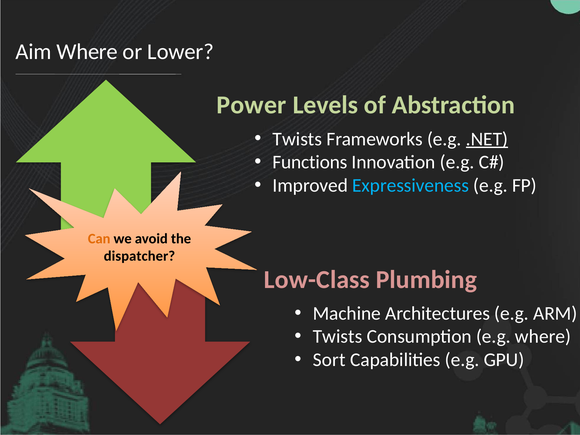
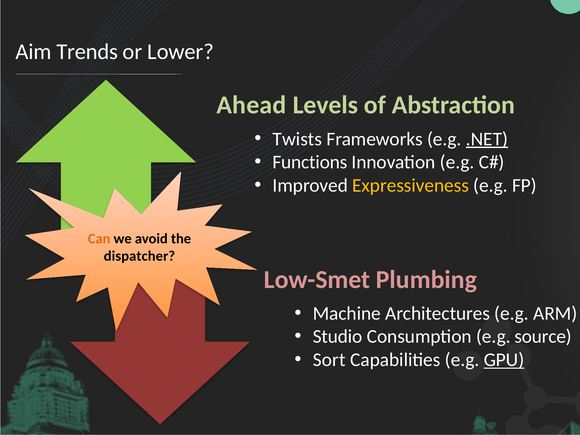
Aim Where: Where -> Trends (87, 52)
Power: Power -> Ahead (251, 105)
Expressiveness colour: light blue -> yellow (411, 185)
Low-Class: Low-Class -> Low-Smet (317, 280)
Twists: Twists -> Studio (338, 337)
e.g where: where -> source (543, 337)
GPU underline: none -> present (504, 360)
